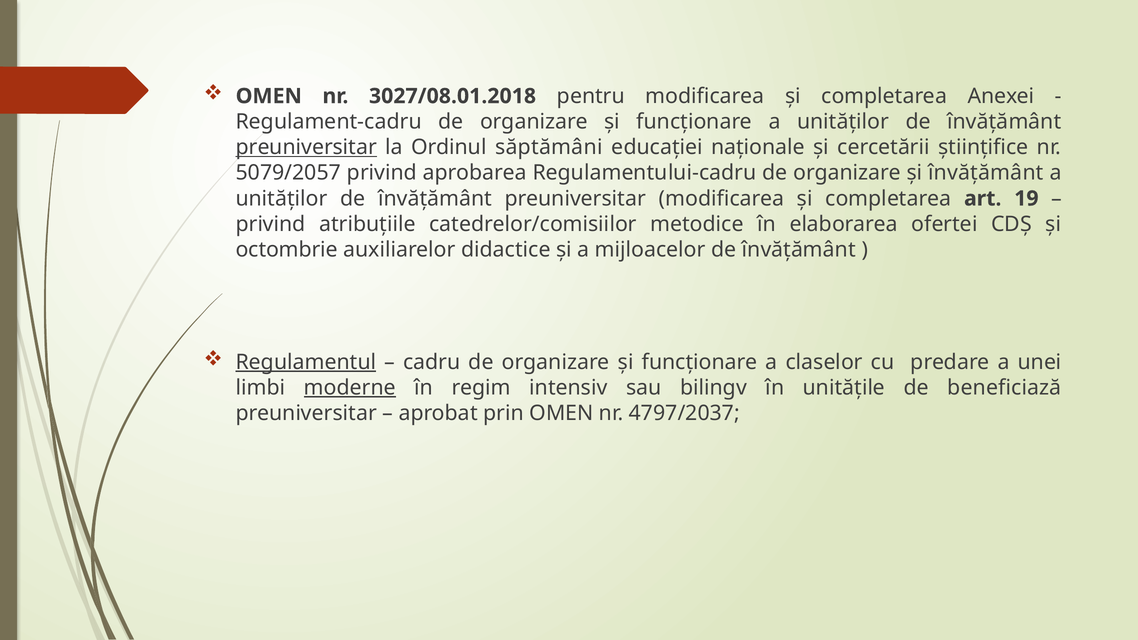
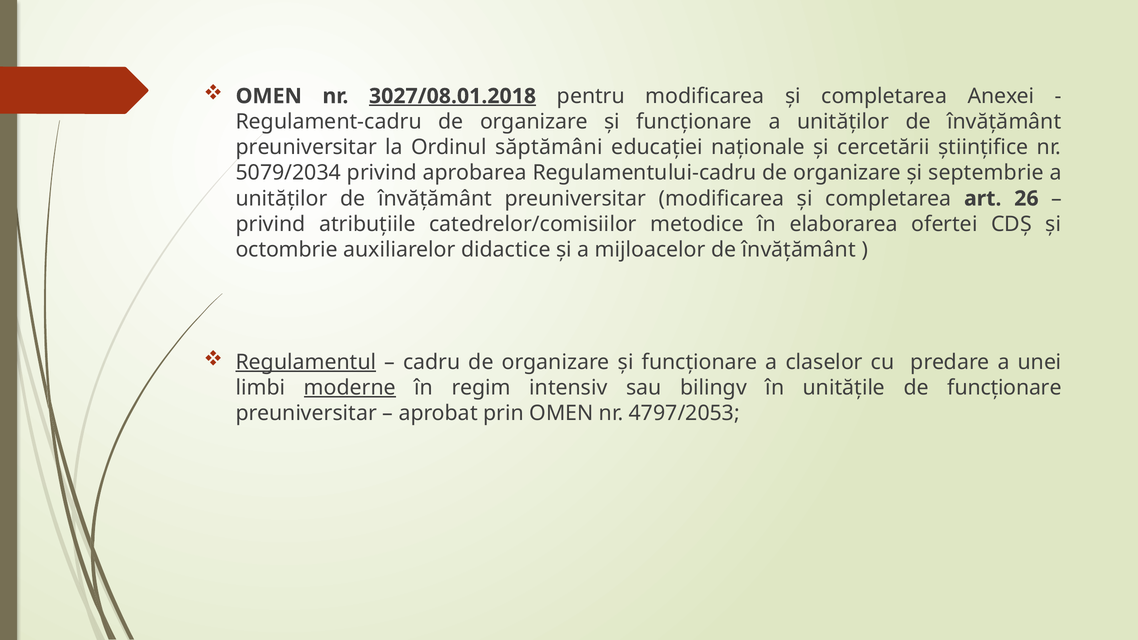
3027/08.01.2018 underline: none -> present (453, 96)
preuniversitar underline: present -> none (306, 147)
5079/2057: 5079/2057 -> 5079/2034 (288, 173)
și învățământ: învățământ -> septembrie (986, 173)
19: 19 -> 26 (1026, 199)
de beneficiază: beneficiază -> funcționare (1004, 388)
4797/2037: 4797/2037 -> 4797/2053 (684, 413)
